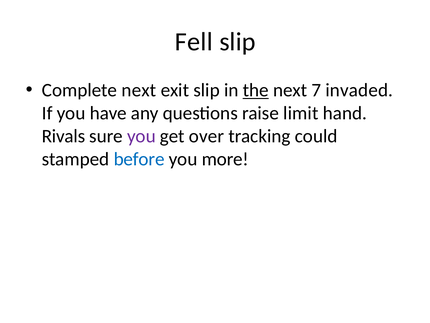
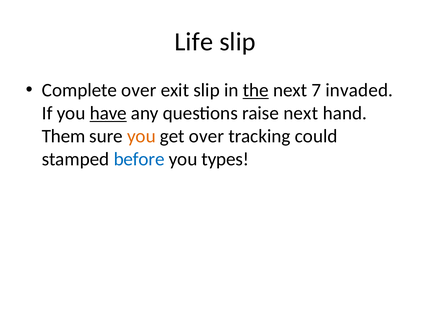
Fell: Fell -> Life (194, 42)
Complete next: next -> over (139, 90)
have underline: none -> present (108, 113)
raise limit: limit -> next (301, 113)
Rivals: Rivals -> Them (64, 136)
you colour: purple -> orange (141, 136)
more: more -> types (225, 159)
